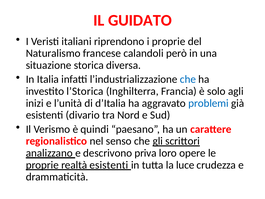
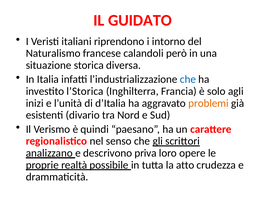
i proprie: proprie -> intorno (169, 41)
problemi colour: blue -> orange (208, 103)
realtà esistenti: esistenti -> possibile (109, 165)
luce: luce -> atto (185, 165)
